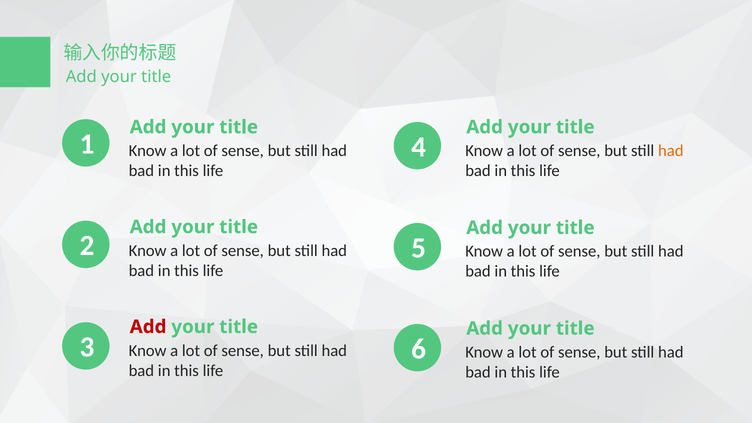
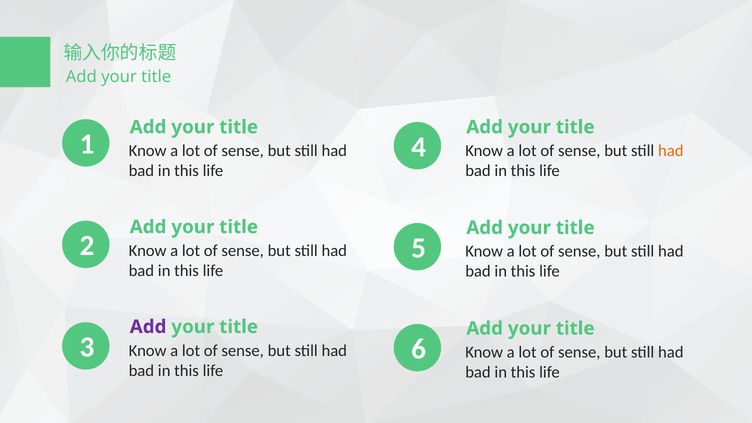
Add colour: red -> purple (148, 327)
